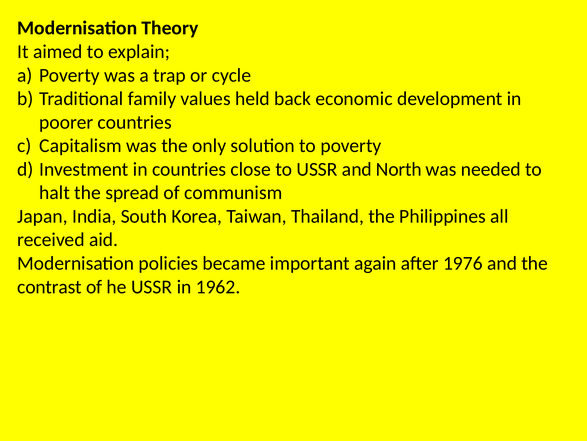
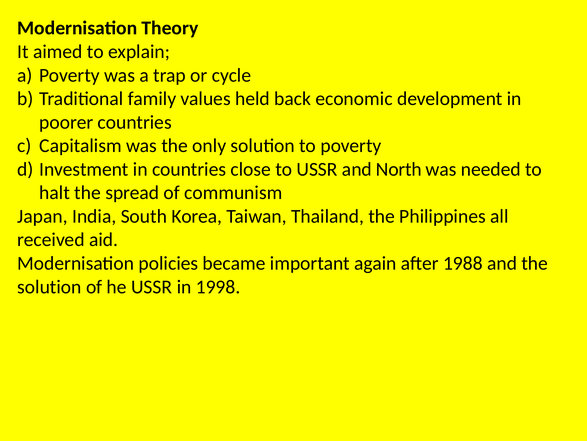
1976: 1976 -> 1988 (463, 263)
contrast: contrast -> solution (49, 286)
1962: 1962 -> 1998 (218, 286)
